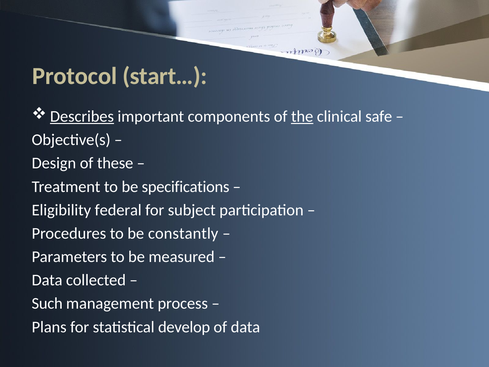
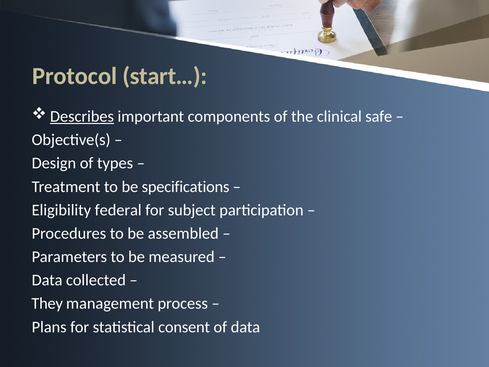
the underline: present -> none (302, 116)
these: these -> types (115, 163)
constantly: constantly -> assembled (183, 233)
Such: Such -> They (47, 303)
develop: develop -> consent (184, 327)
